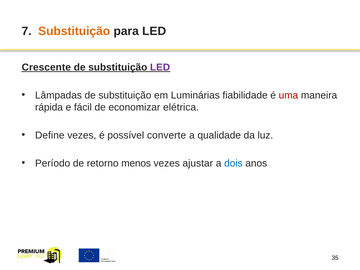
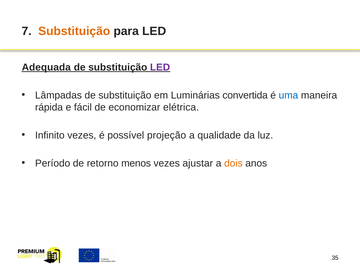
Crescente: Crescente -> Adequada (46, 67)
fiabilidade: fiabilidade -> convertida (245, 95)
uma colour: red -> blue (288, 95)
Define: Define -> Infinito (50, 135)
converte: converte -> projeção (167, 135)
dois colour: blue -> orange (233, 163)
